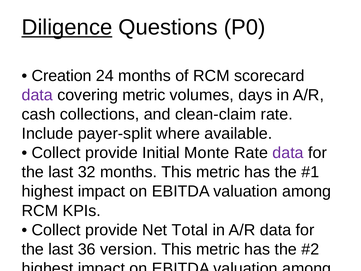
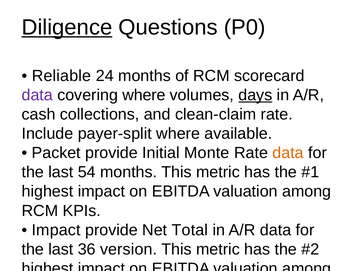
Creation: Creation -> Reliable (61, 76)
covering metric: metric -> where (144, 95)
days underline: none -> present (255, 95)
Collect: Collect -> Packet (56, 153)
data colour: purple -> orange (288, 153)
32: 32 -> 54 (87, 172)
Collect: Collect -> Impact (56, 230)
